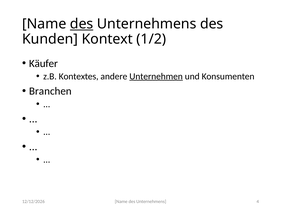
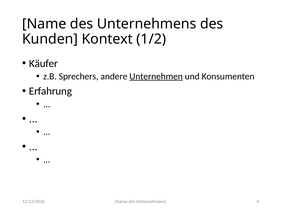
des underline: present -> none (82, 24)
Kontextes: Kontextes -> Sprechers (79, 76)
Branchen: Branchen -> Erfahrung (50, 91)
